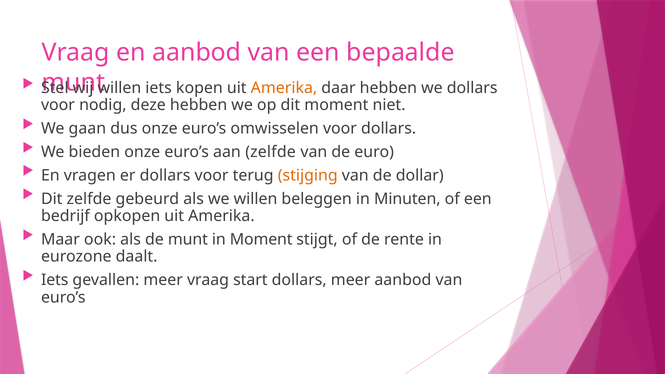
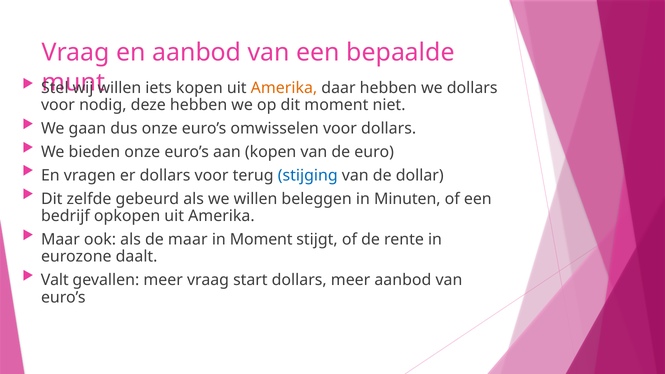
aan zelfde: zelfde -> kopen (271, 152)
stijging colour: orange -> blue (308, 175)
de munt: munt -> maar (188, 240)
Iets: Iets -> Valt (55, 280)
